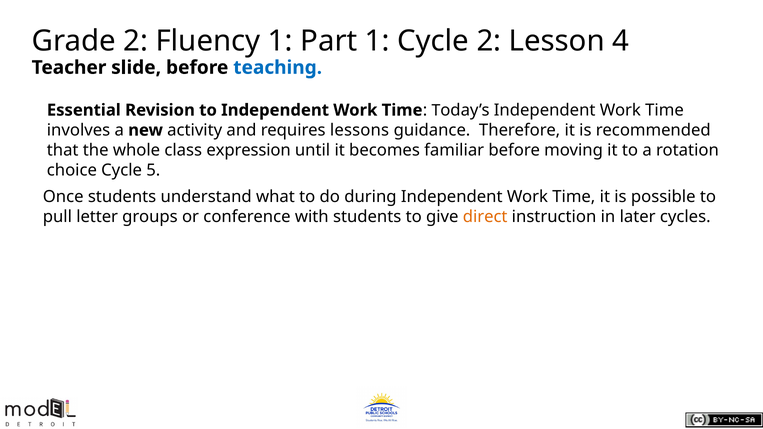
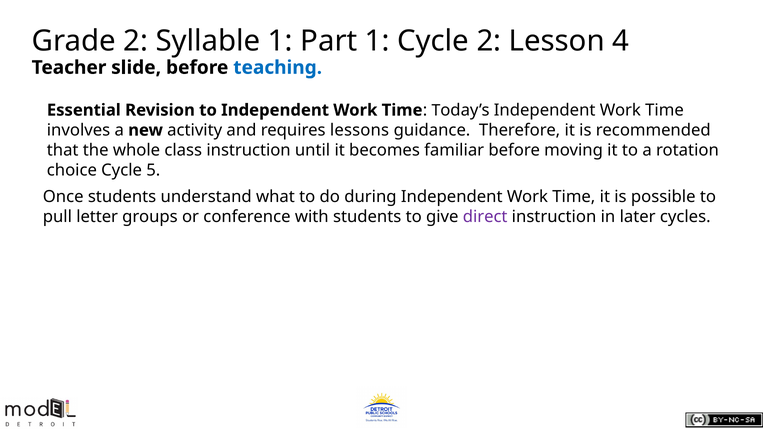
Fluency: Fluency -> Syllable (208, 41)
class expression: expression -> instruction (249, 150)
direct colour: orange -> purple (485, 217)
